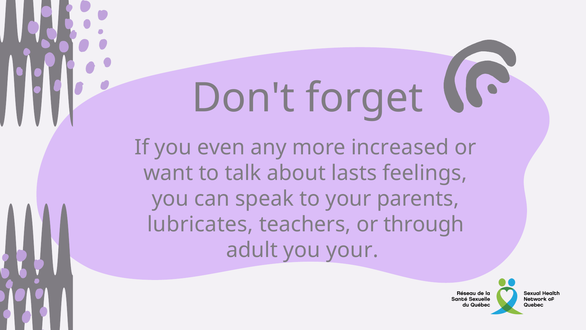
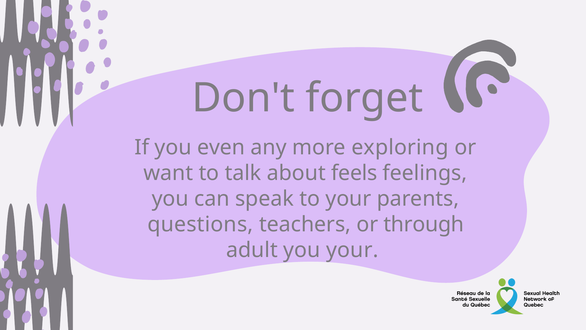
increased: increased -> exploring (400, 147)
lasts: lasts -> feels (354, 173)
lubricates: lubricates -> questions (200, 224)
